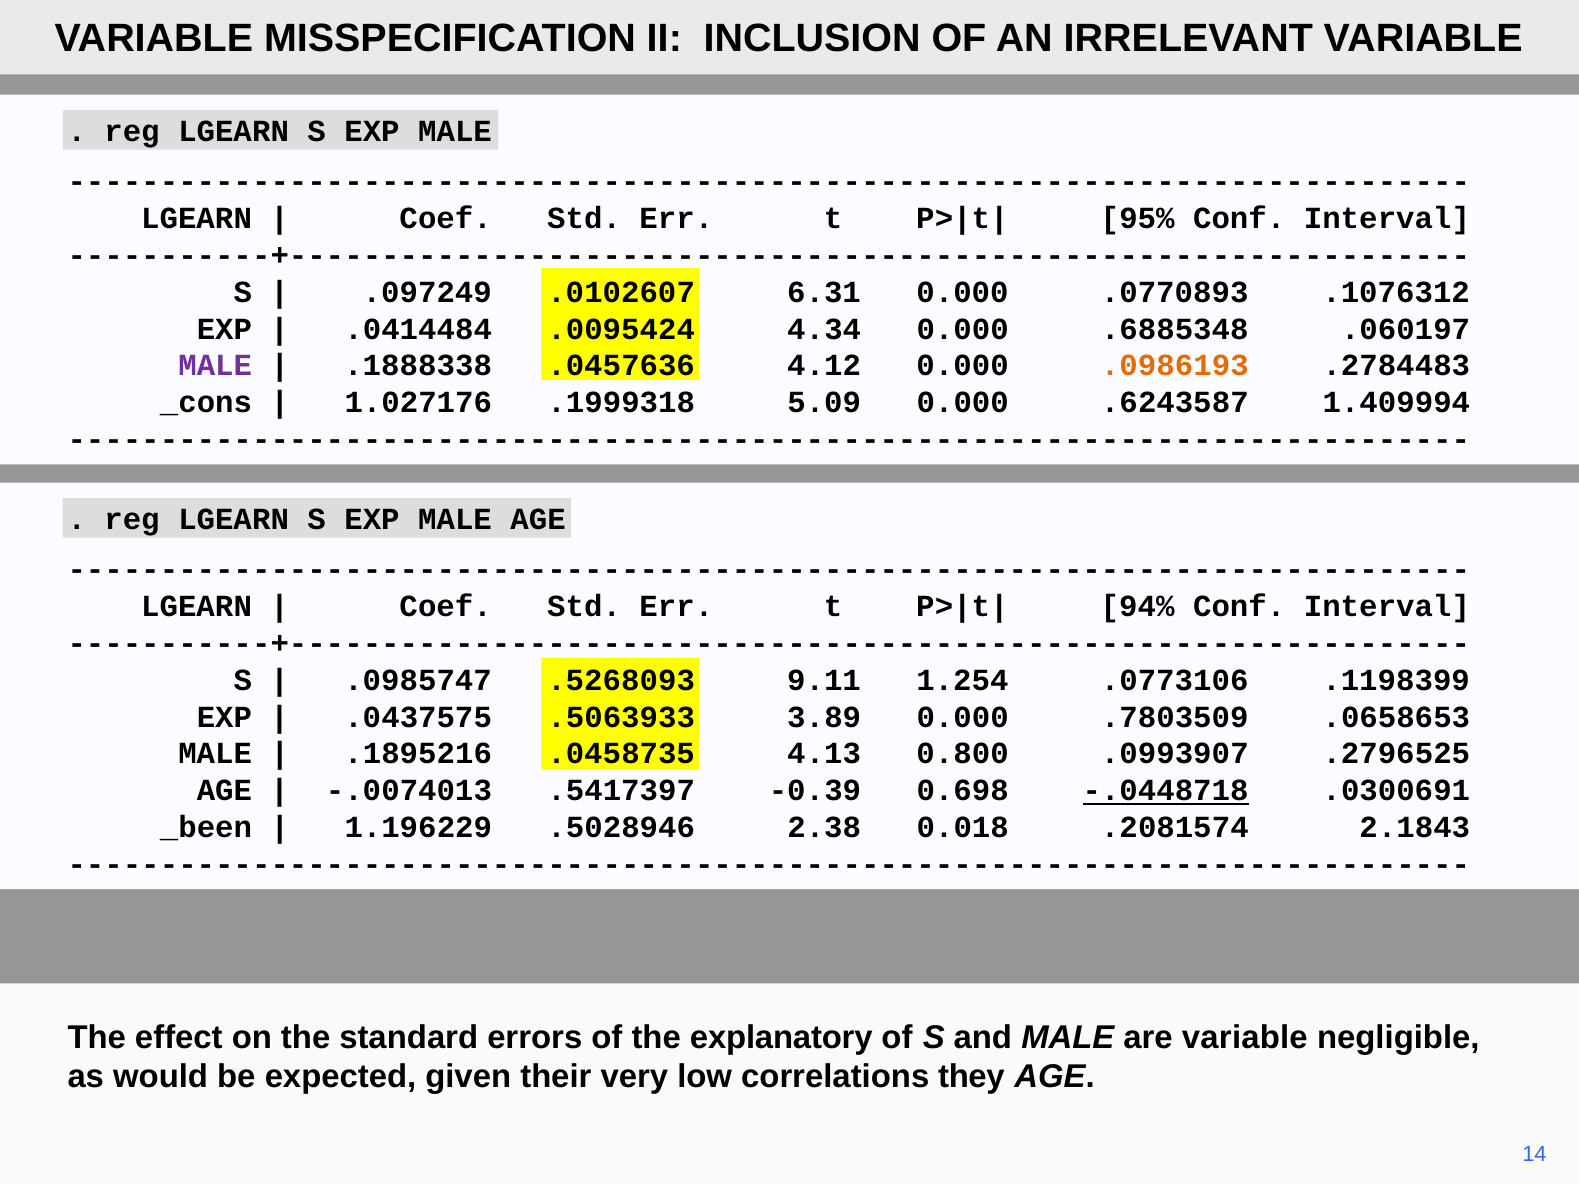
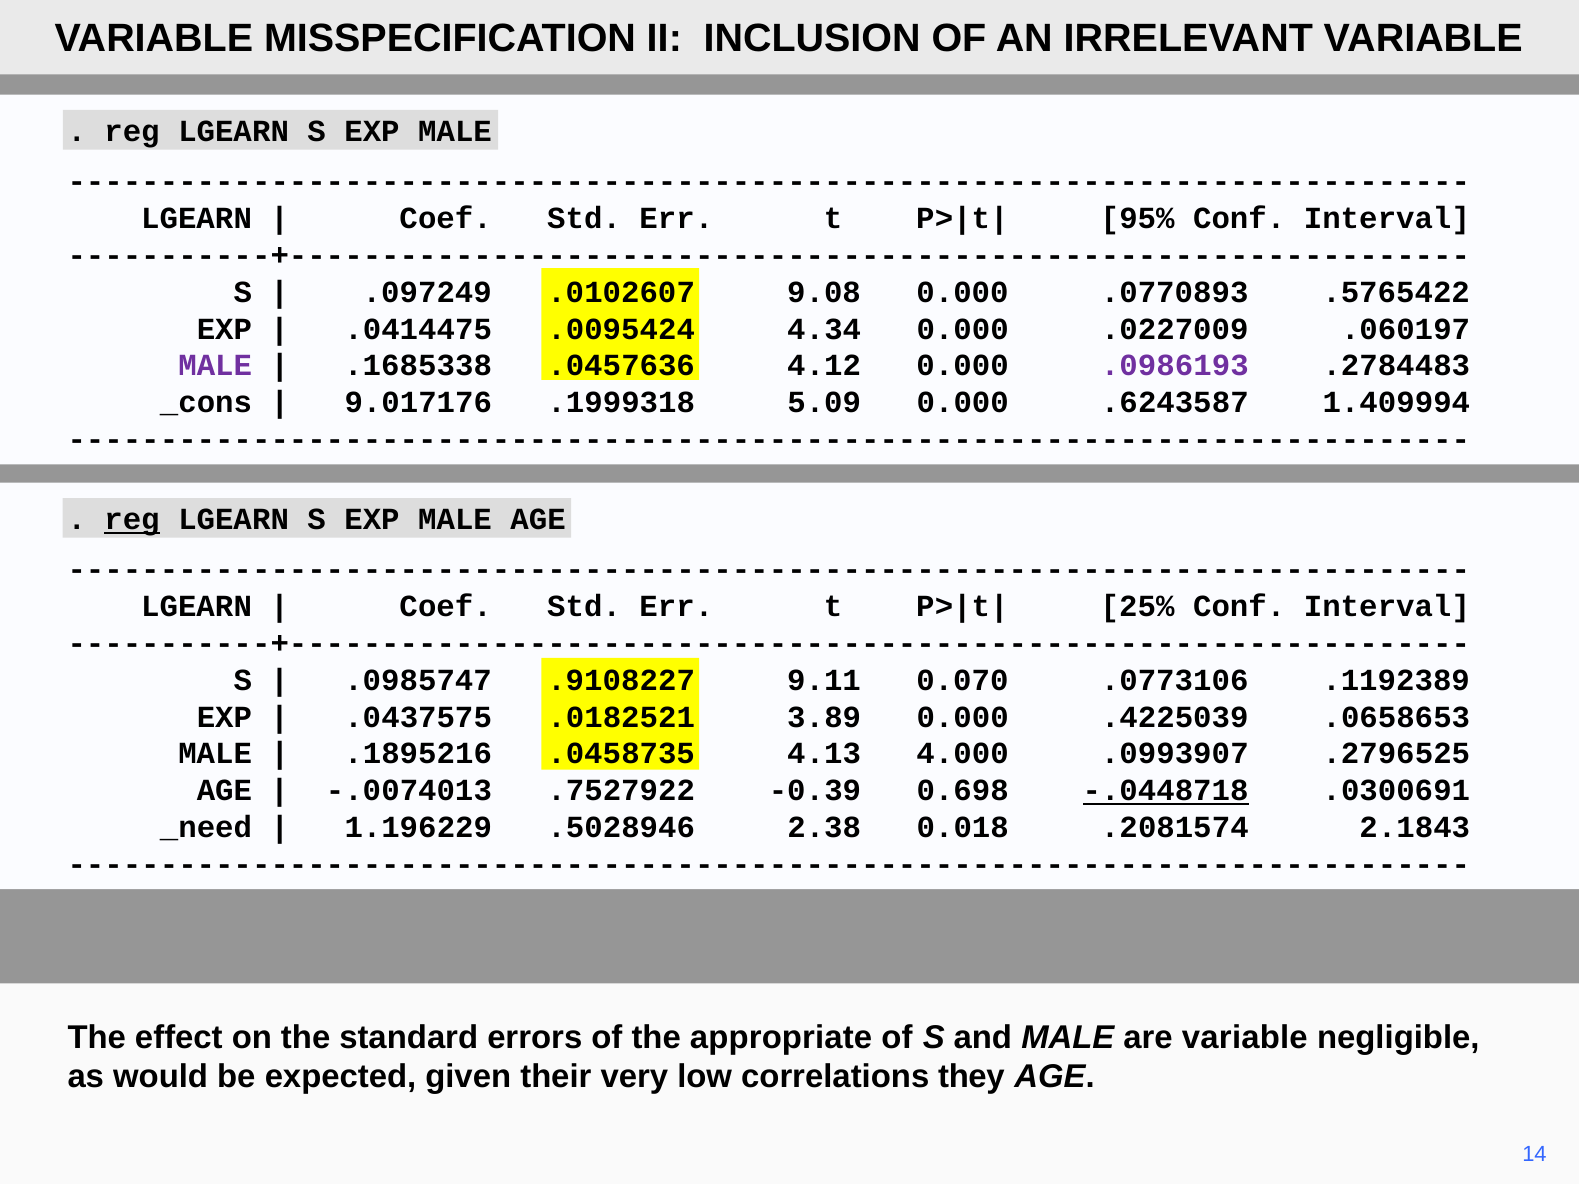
6.31: 6.31 -> 9.08 (824, 292)
.1076312: .1076312 -> .5765422 (1396, 292)
.0414484: .0414484 -> .0414475 (418, 329)
.6885348: .6885348 -> .0227009 (1175, 329)
.1888338: .1888338 -> .1685338 (418, 366)
.0986193 colour: orange -> purple (1175, 366)
1.027176: 1.027176 -> 9.017176 (418, 403)
reg underline: none -> present (132, 520)
94%: 94% -> 25% (1138, 607)
.5268093: .5268093 -> .9108227 (621, 680)
1.254: 1.254 -> 0.070 (962, 680)
.1198399: .1198399 -> .1192389 (1396, 680)
.5063933: .5063933 -> .0182521 (621, 717)
.7803509: .7803509 -> .4225039 (1175, 717)
0.800: 0.800 -> 4.000 (963, 754)
.5417397: .5417397 -> .7527922 (621, 791)
_been: _been -> _need (206, 828)
explanatory: explanatory -> appropriate (781, 1038)
